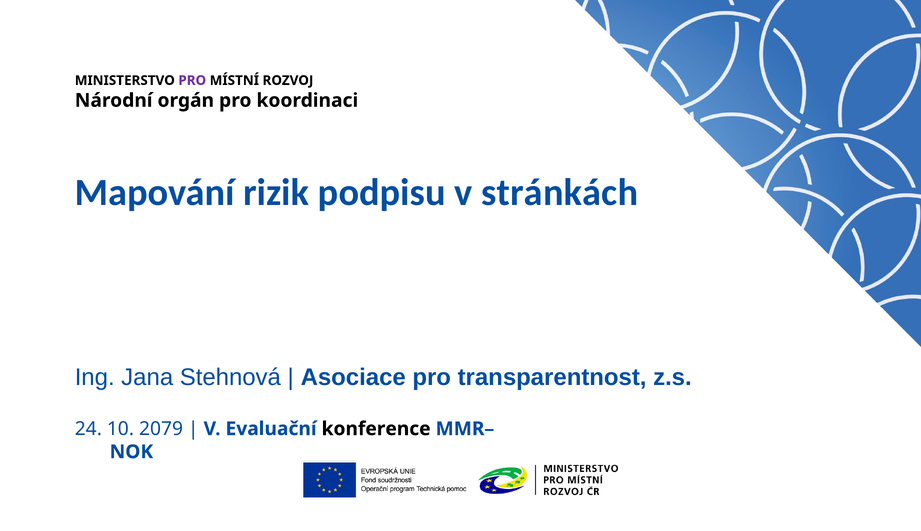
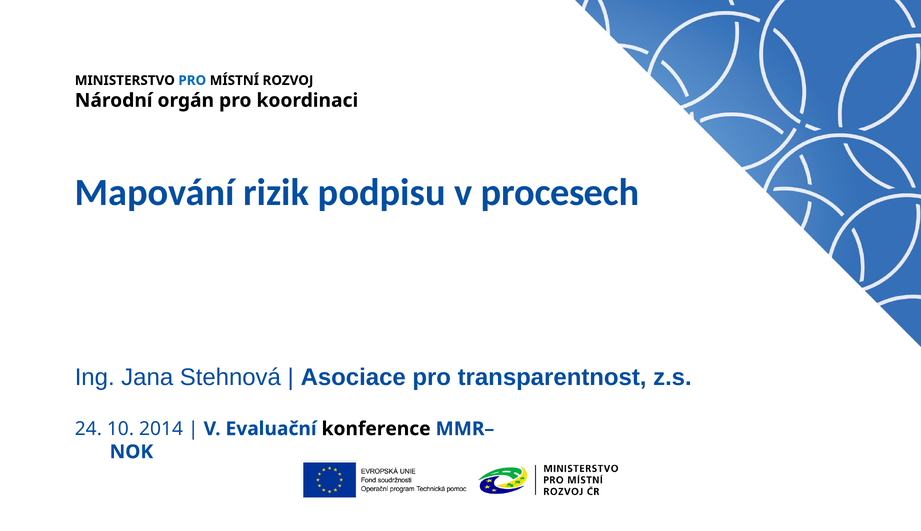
PRO colour: purple -> blue (192, 80)
stránkách: stránkách -> procesech (560, 192)
2079: 2079 -> 2014 (161, 428)
